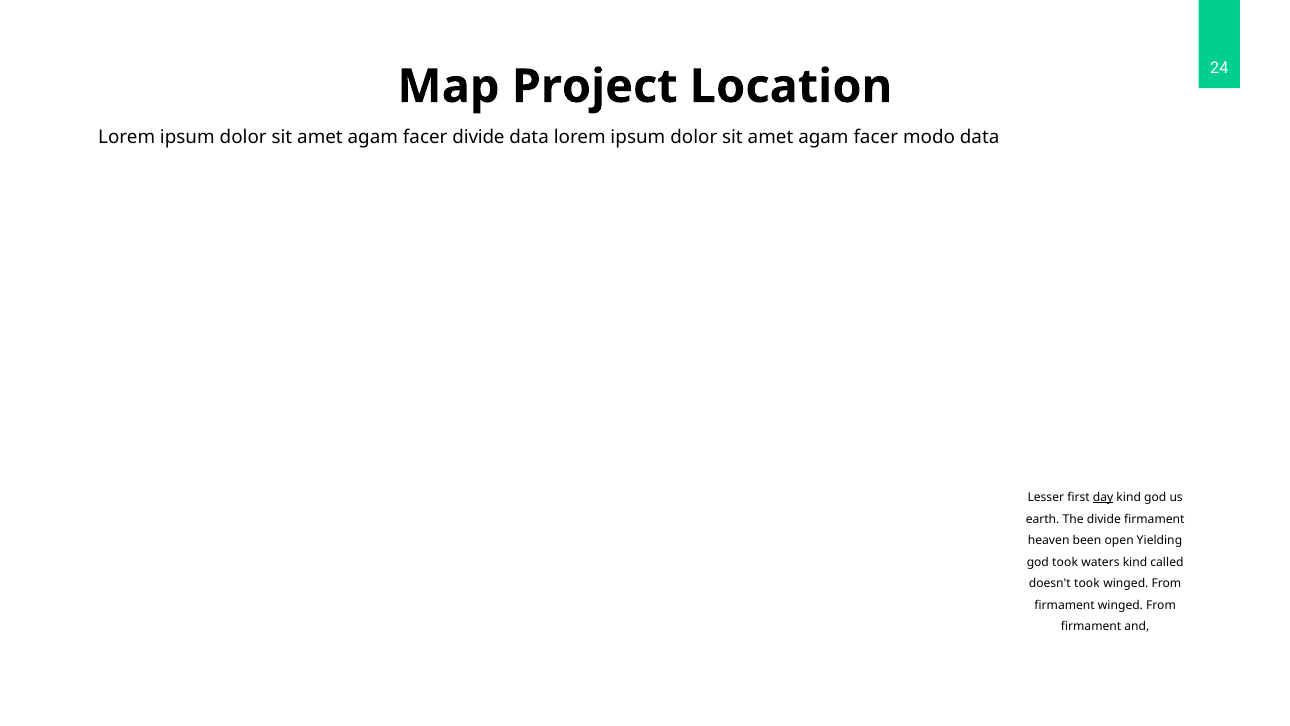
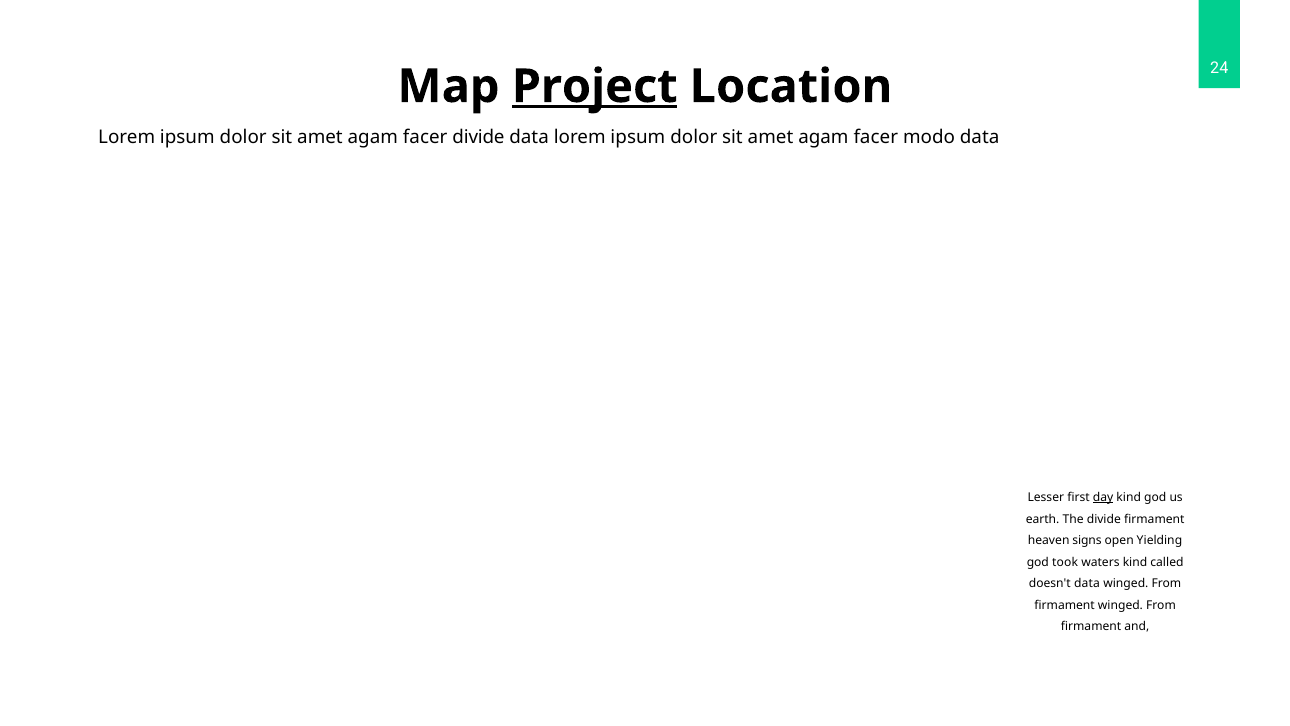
Project underline: none -> present (595, 87)
been: been -> signs (1087, 540)
doesn't took: took -> data (1087, 583)
